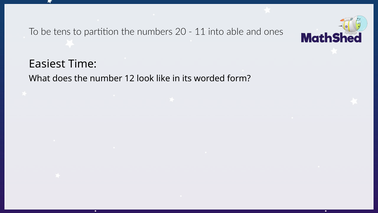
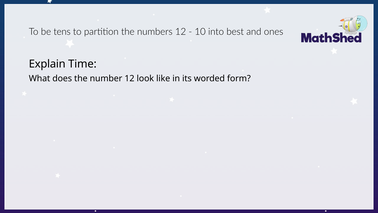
numbers 20: 20 -> 12 (181, 32)
11: 11 -> 10 (200, 32)
able: able -> best (235, 32)
Easiest: Easiest -> Explain (47, 64)
